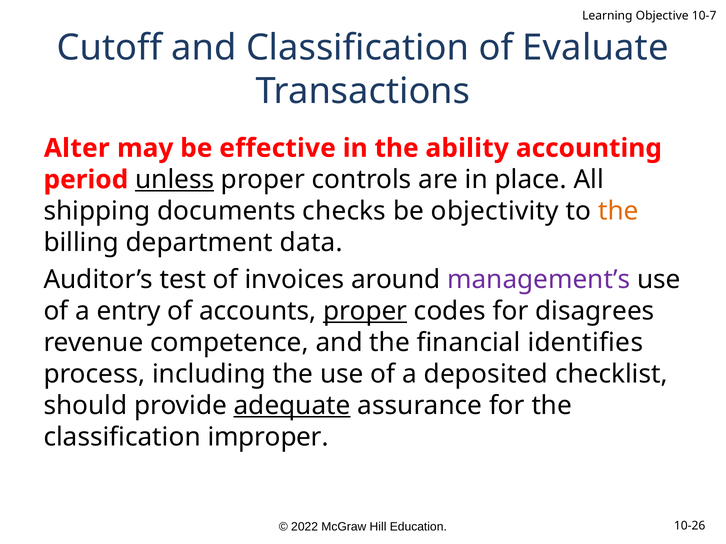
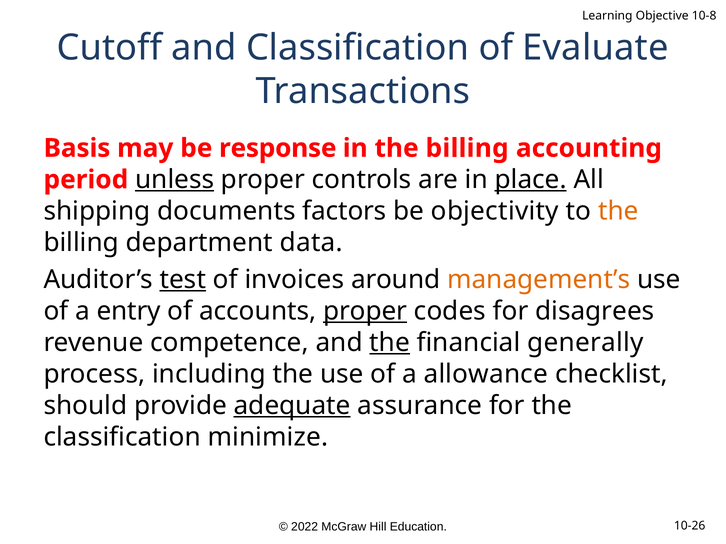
10-7: 10-7 -> 10-8 (704, 16)
Alter: Alter -> Basis (77, 148)
effective: effective -> response (278, 148)
in the ability: ability -> billing (467, 148)
place underline: none -> present (531, 180)
checks: checks -> factors (344, 211)
test underline: none -> present (183, 280)
management’s colour: purple -> orange (539, 280)
the underline: none -> present (390, 343)
identifies: identifies -> generally (585, 343)
deposited: deposited -> allowance (486, 374)
improper: improper -> minimize (268, 437)
